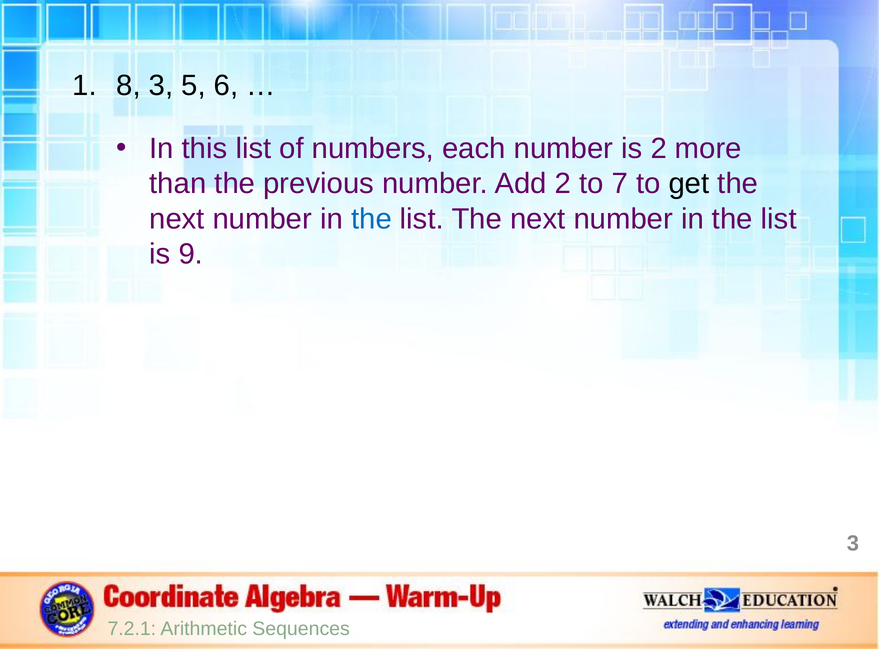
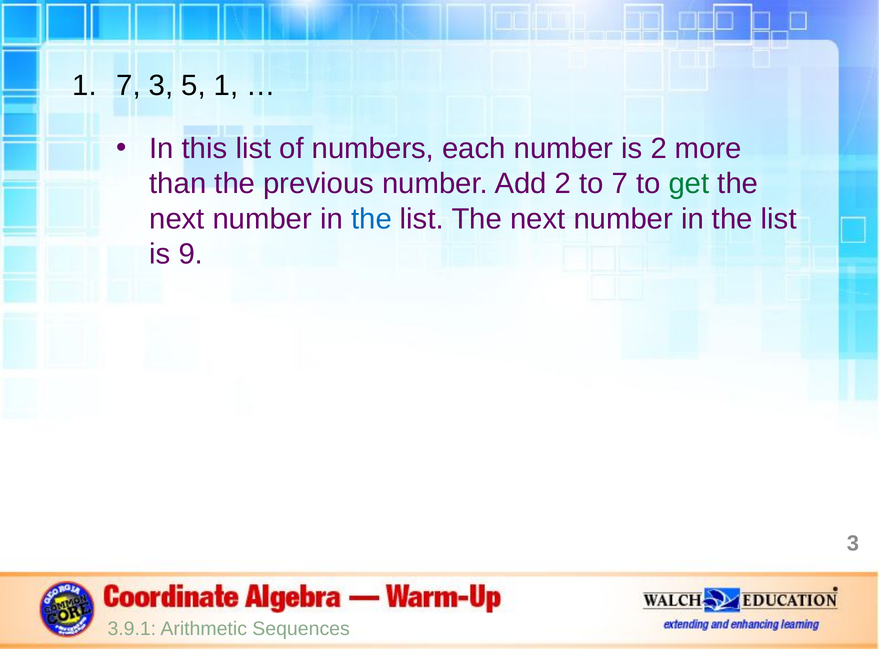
1 8: 8 -> 7 (129, 86)
5 6: 6 -> 1 (226, 86)
get colour: black -> green (689, 184)
7.2.1: 7.2.1 -> 3.9.1 (132, 629)
